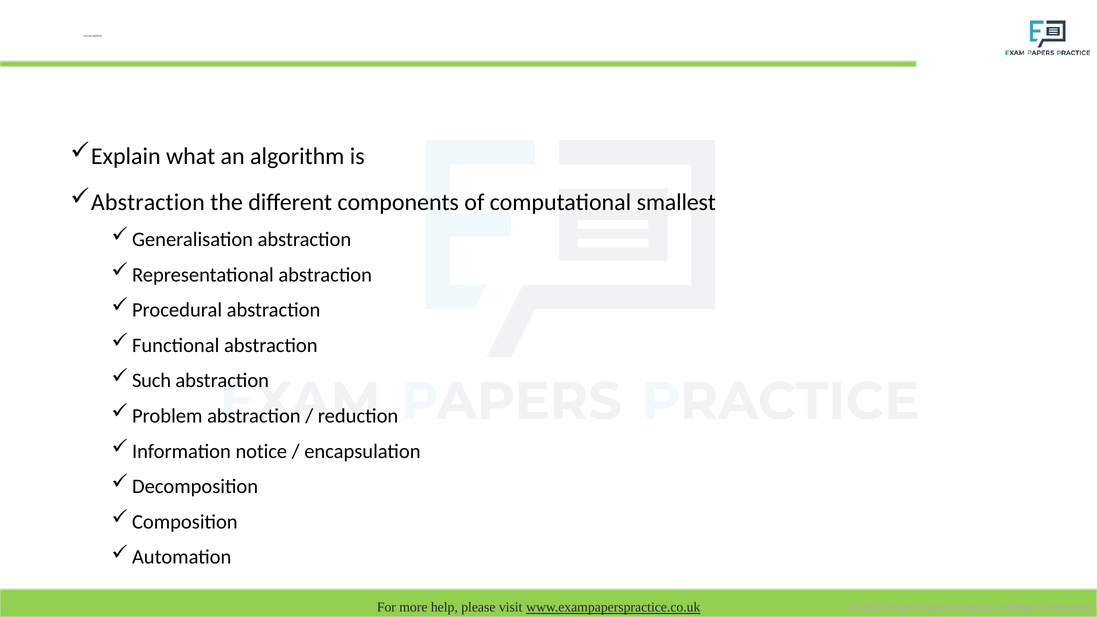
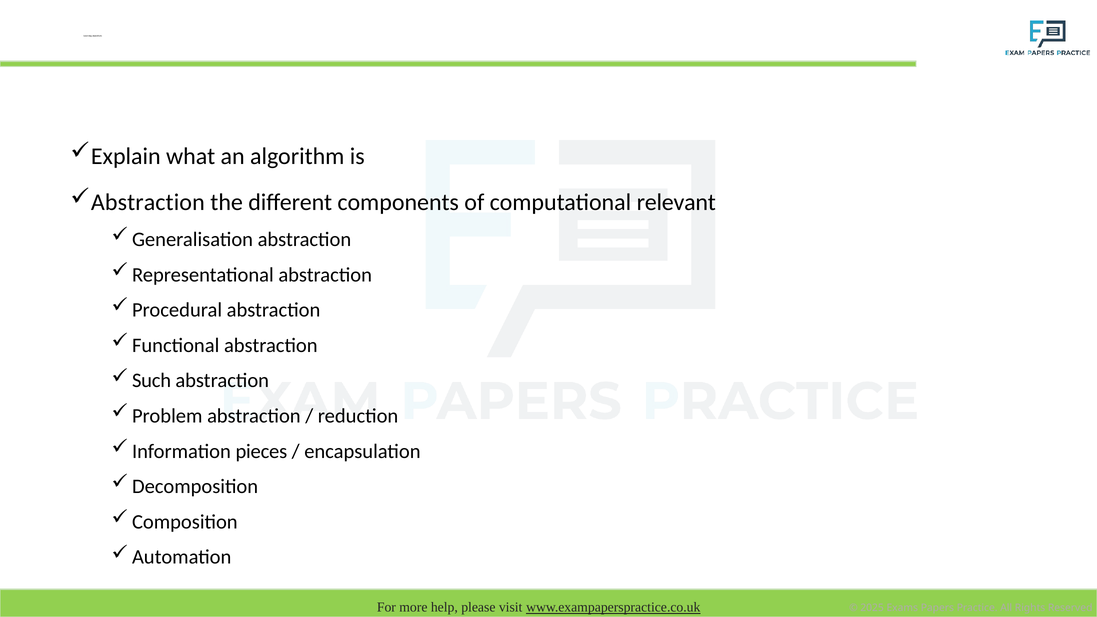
smallest: smallest -> relevant (676, 202)
notice: notice -> pieces (261, 451)
